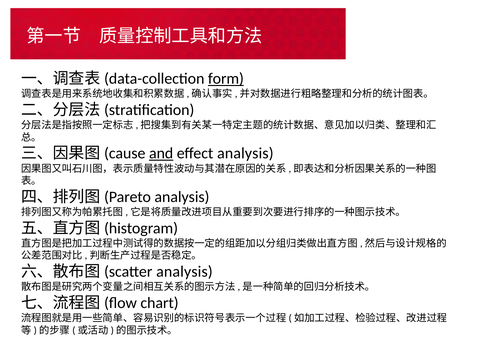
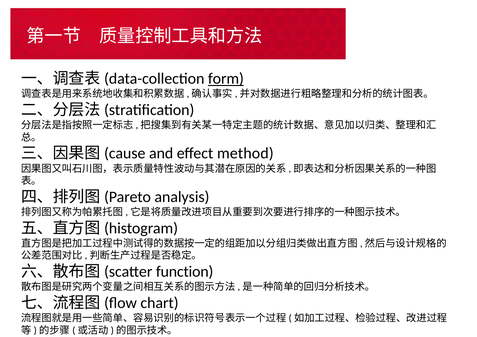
and underline: present -> none (161, 154)
effect analysis: analysis -> method (245, 154)
analysis: analysis -> function (185, 272)
